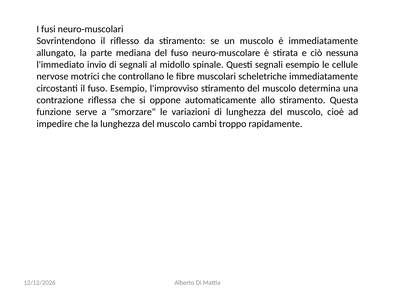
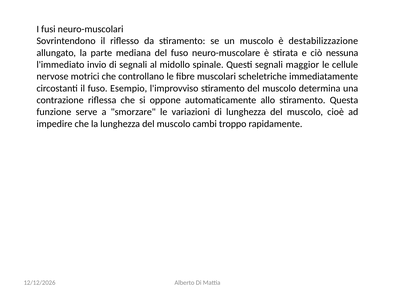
è immediatamente: immediatamente -> destabilizzazione (323, 41)
segnali esempio: esempio -> maggior (302, 65)
